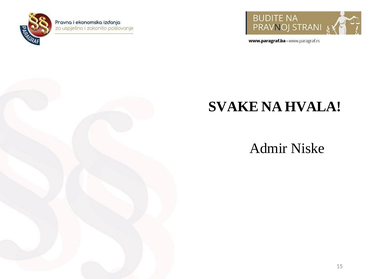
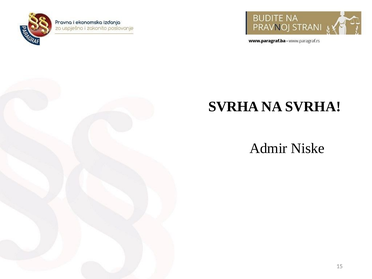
SVAKE: SVAKE -> SVRHA (234, 107)
NA HVALA: HVALA -> SVRHA (313, 107)
